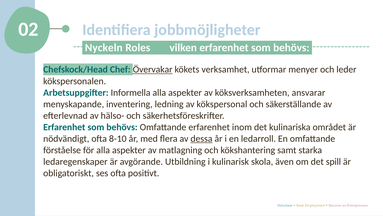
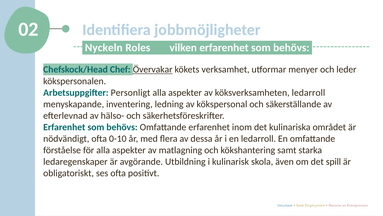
Informella: Informella -> Personligt (131, 92)
köksverksamheten ansvarar: ansvarar -> ledarroll (308, 92)
8-10: 8-10 -> 0-10 (118, 138)
dessa underline: present -> none (201, 138)
